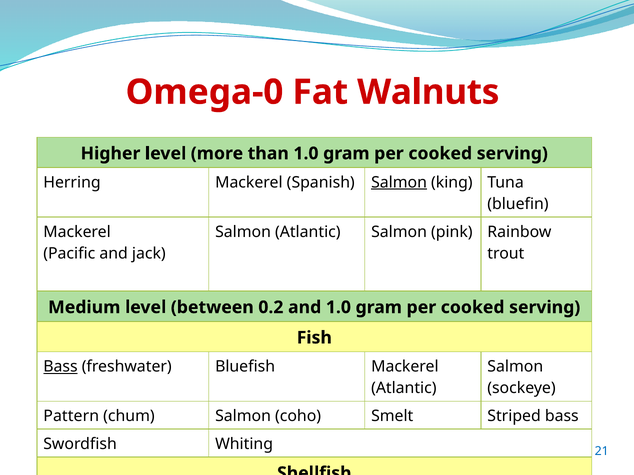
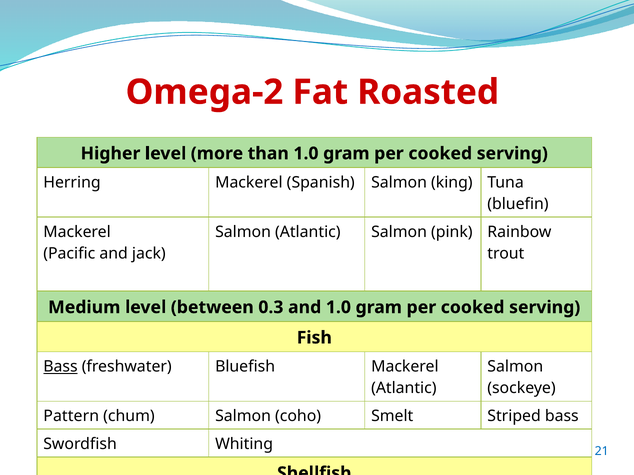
Omega-0: Omega-0 -> Omega-2 (204, 92)
Walnuts: Walnuts -> Roasted (428, 92)
Salmon underline: present -> none (399, 183)
0.2: 0.2 -> 0.3 (271, 308)
